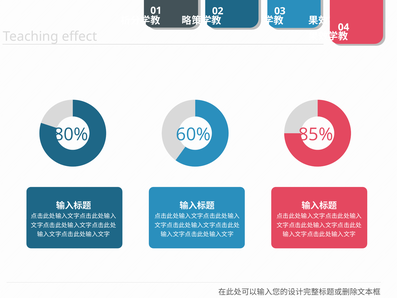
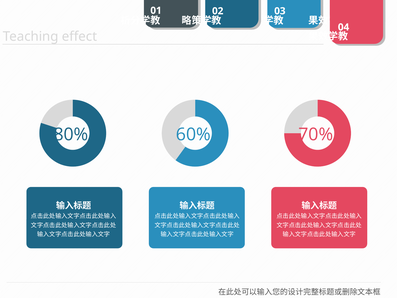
85%: 85% -> 70% (316, 134)
